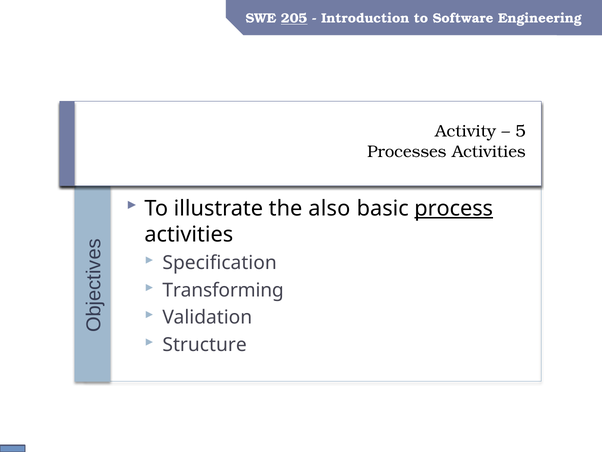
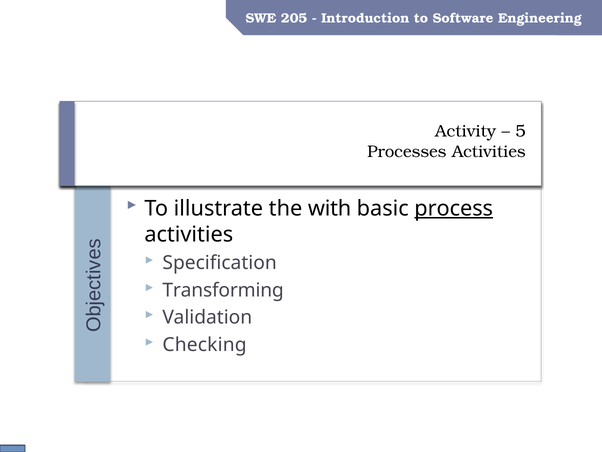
205 underline: present -> none (294, 18)
also: also -> with (330, 208)
Structure: Structure -> Checking (205, 345)
